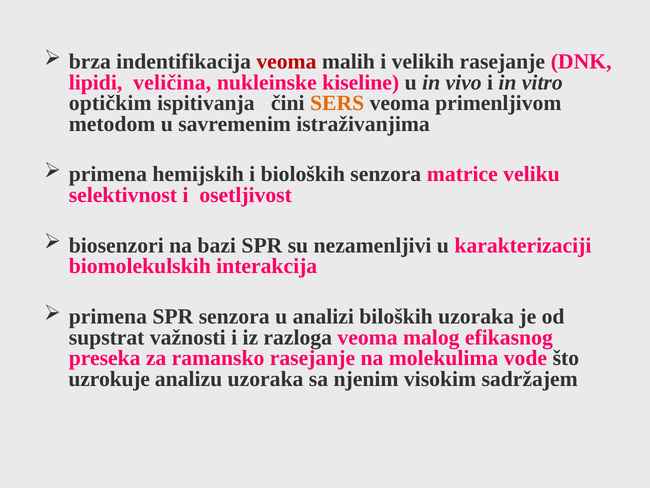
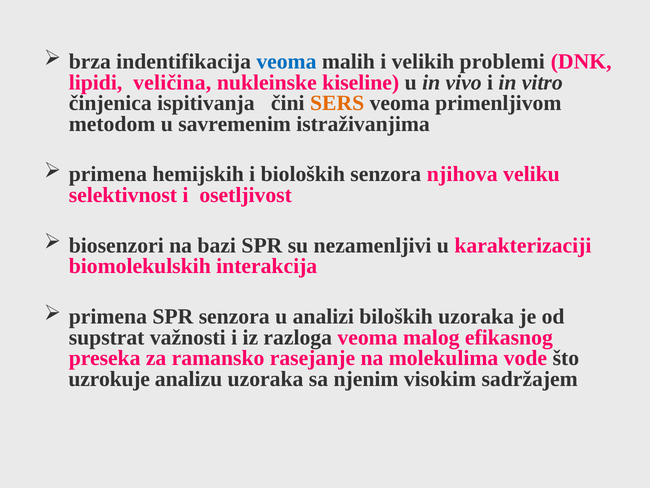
veoma colour: red -> blue (286, 61)
velikih rasejanje: rasejanje -> problemi (502, 61)
optičkim: optičkim -> činjenica (110, 103)
matrice: matrice -> njihova (462, 174)
